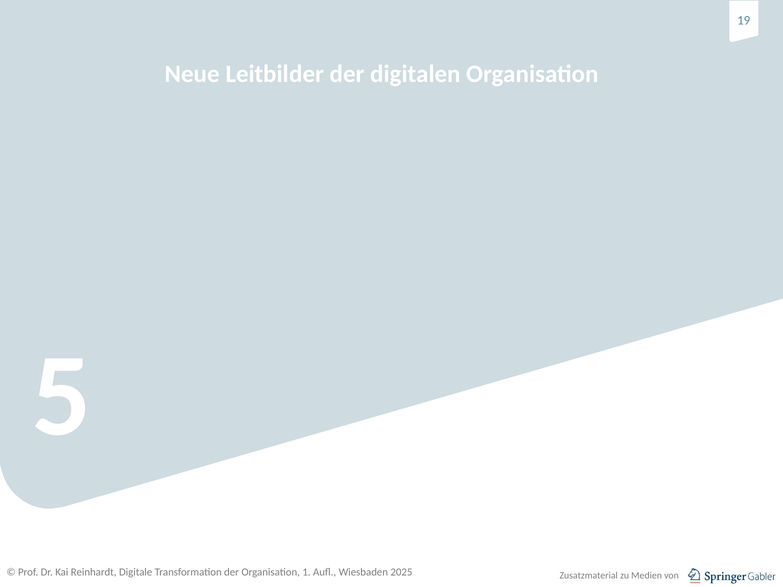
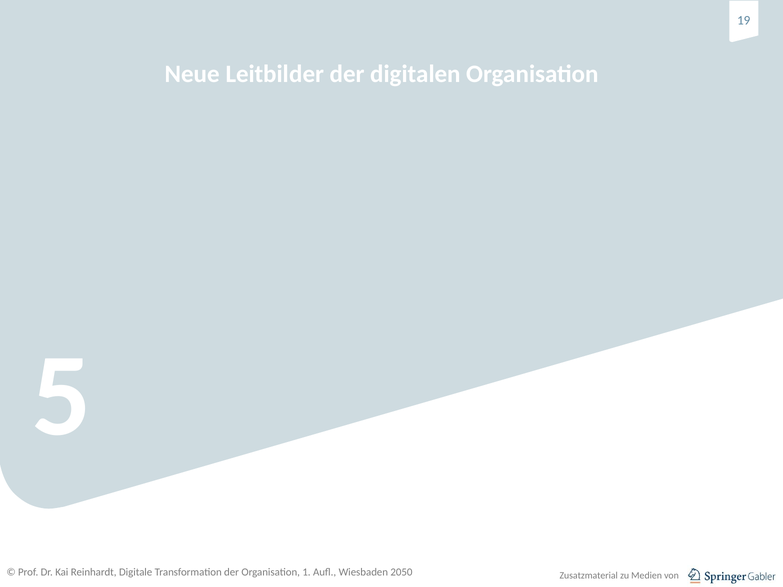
2025: 2025 -> 2050 (401, 572)
